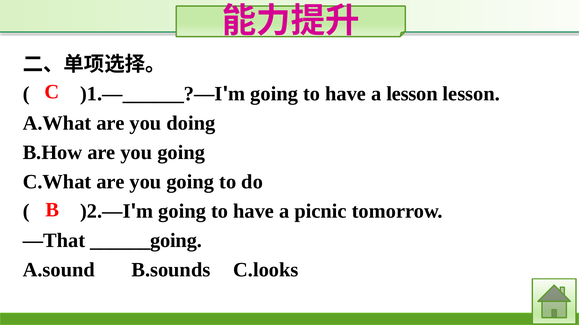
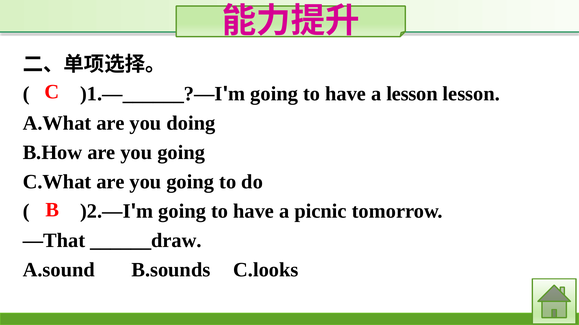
______going: ______going -> ______draw (146, 241)
